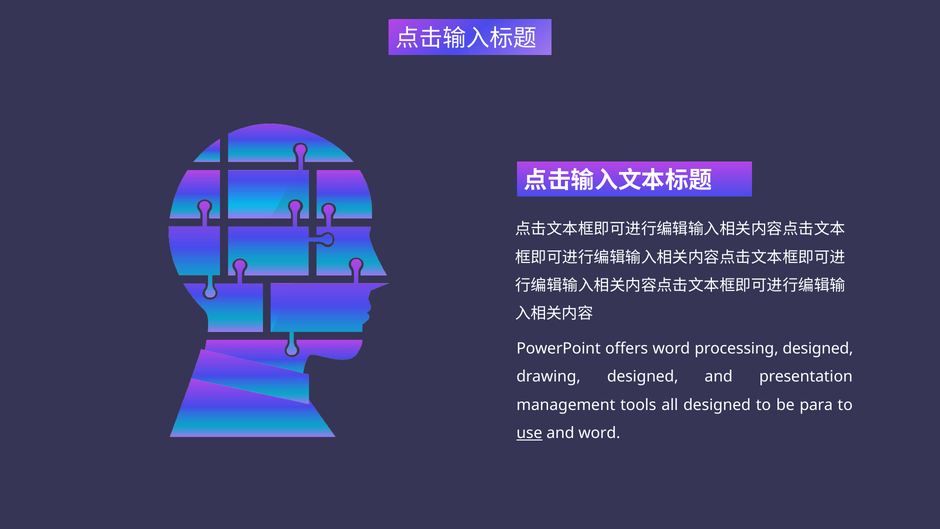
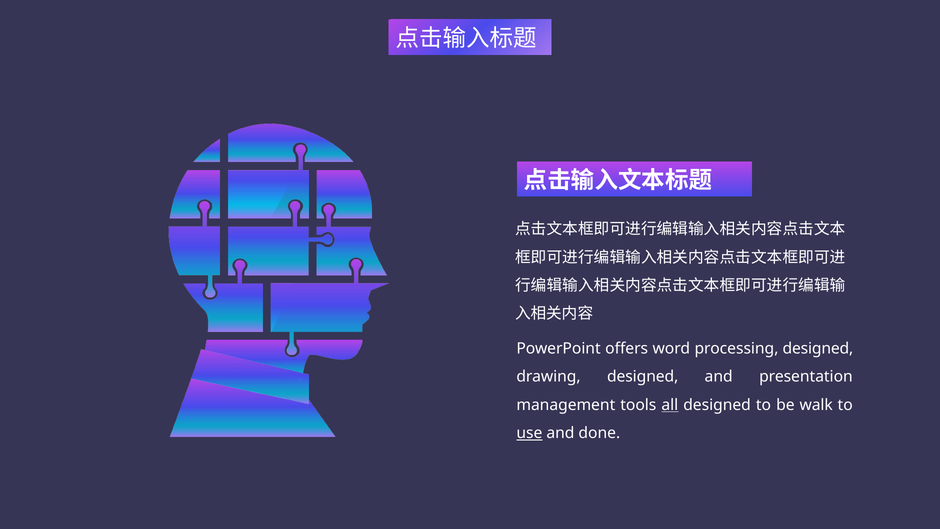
all underline: none -> present (670, 405)
para: para -> walk (816, 405)
and word: word -> done (599, 433)
